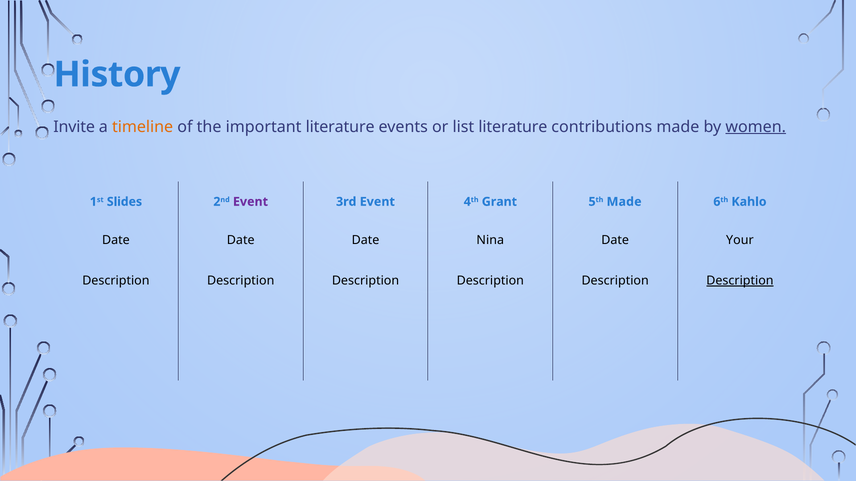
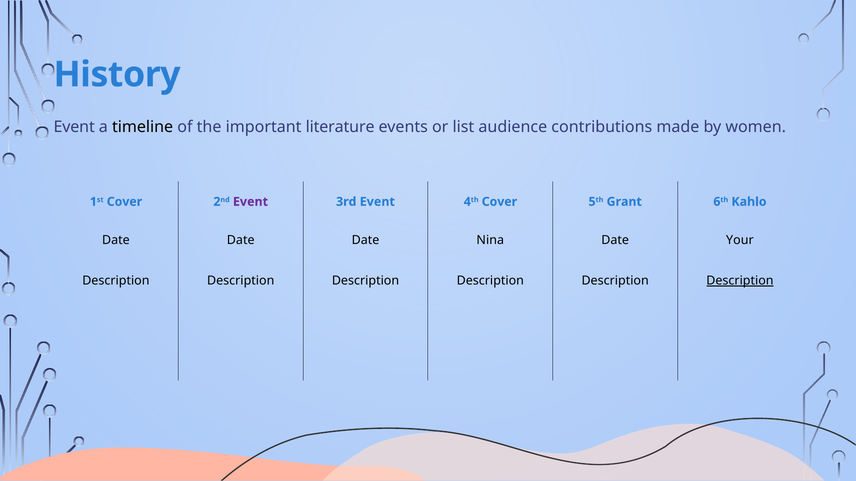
Invite: Invite -> Event (74, 127)
timeline colour: orange -> black (143, 127)
list literature: literature -> audience (513, 127)
women underline: present -> none (756, 127)
1st Slides: Slides -> Cover (124, 202)
4th Grant: Grant -> Cover (499, 202)
5th Made: Made -> Grant (624, 202)
